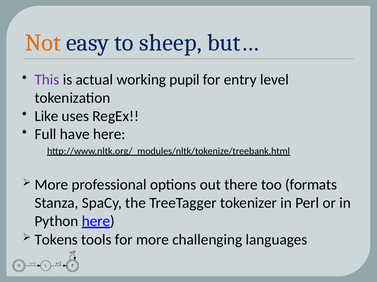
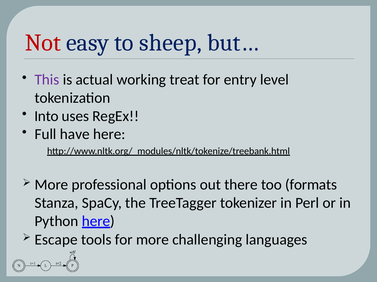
Not colour: orange -> red (43, 43)
pupil: pupil -> treat (185, 80)
Like: Like -> Into (46, 116)
Tokens: Tokens -> Escape (56, 240)
